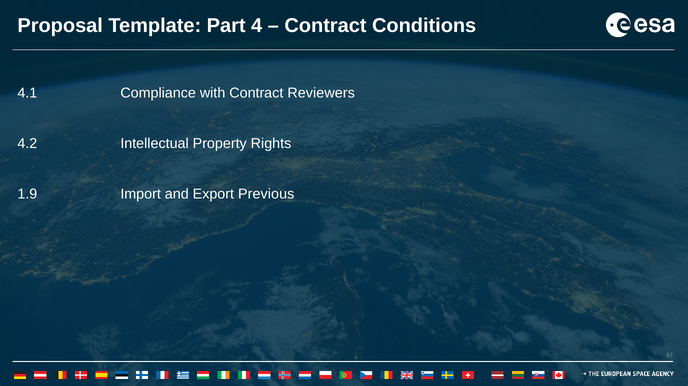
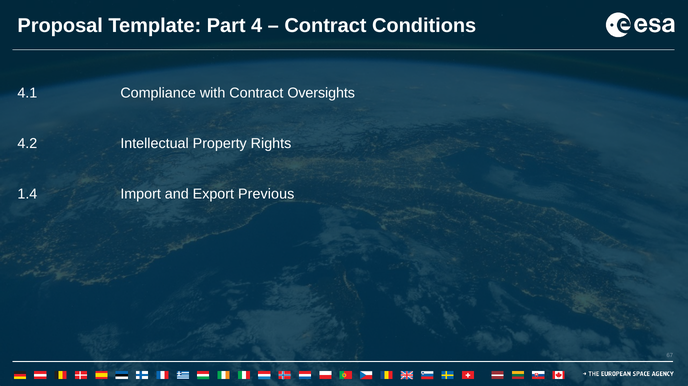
Reviewers: Reviewers -> Oversights (321, 93)
1.9: 1.9 -> 1.4 (27, 194)
